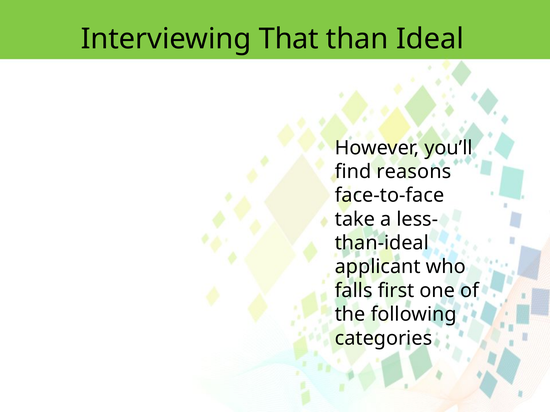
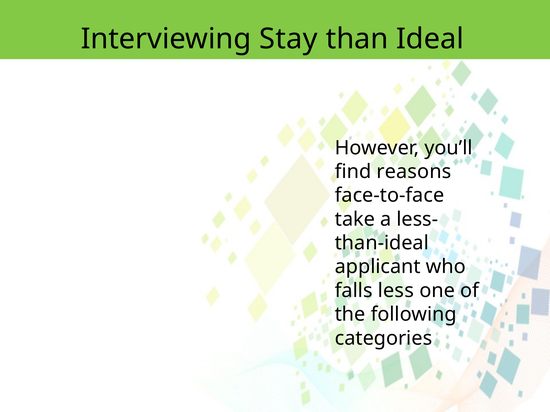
That: That -> Stay (289, 39)
first: first -> less (396, 291)
